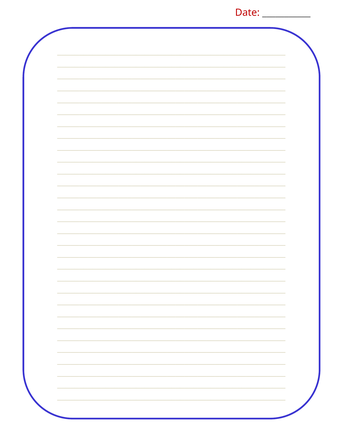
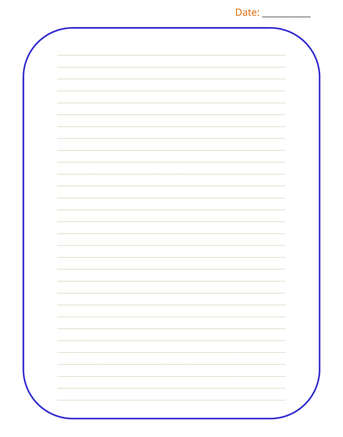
Date colour: red -> orange (247, 13)
